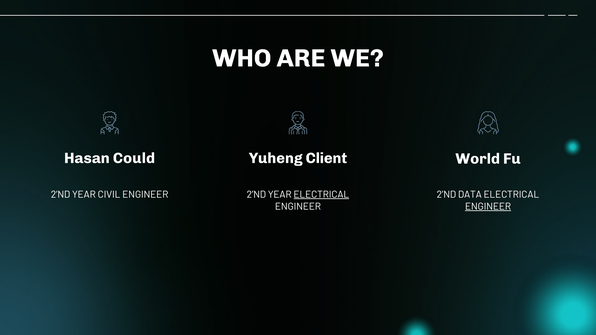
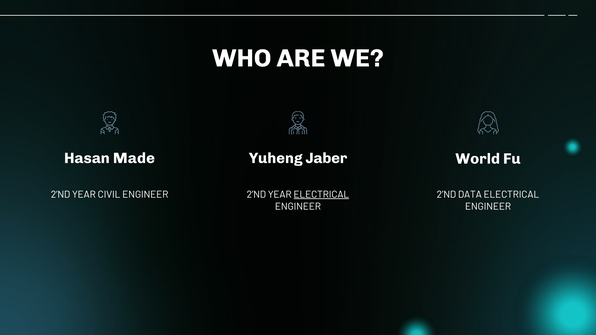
Could: Could -> Made (134, 158)
Client: Client -> Jaber (326, 158)
ENGINEER underline: present -> none (488, 207)
